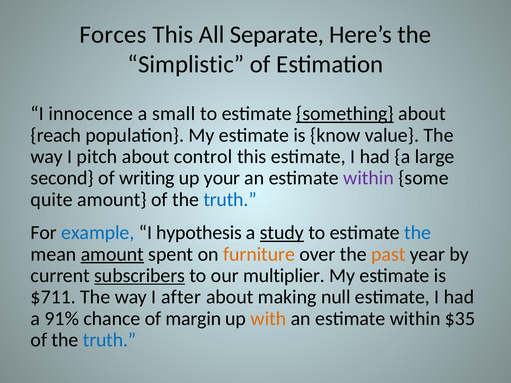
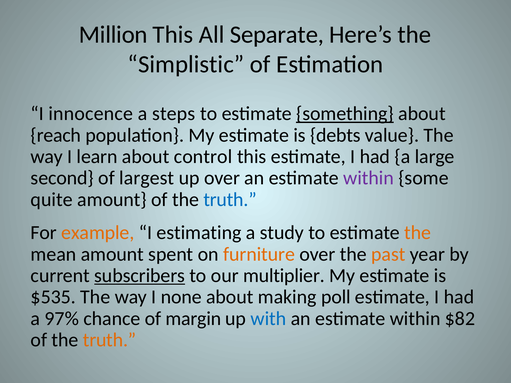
Forces: Forces -> Million (113, 35)
small: small -> steps (174, 114)
know: know -> debts (335, 135)
pitch: pitch -> learn (97, 157)
writing: writing -> largest (147, 178)
up your: your -> over (222, 178)
example colour: blue -> orange (98, 233)
hypothesis: hypothesis -> estimating (199, 233)
study underline: present -> none (282, 233)
the colour: blue -> orange (418, 233)
amount underline: present -> none (112, 254)
$711: $711 -> $535 (53, 297)
after: after -> none (181, 297)
null: null -> poll (336, 297)
91%: 91% -> 97% (62, 319)
with colour: orange -> blue (268, 319)
$35: $35 -> $82 (460, 319)
truth colour: blue -> orange (110, 340)
